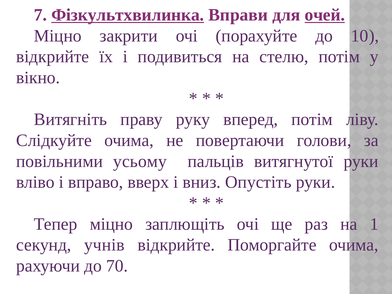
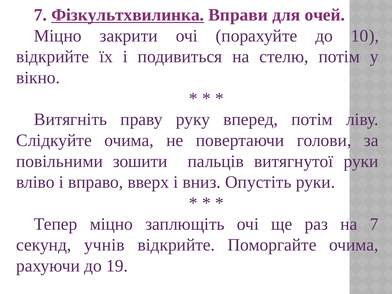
очей underline: present -> none (325, 15)
усьому: усьому -> зошити (140, 161)
на 1: 1 -> 7 (374, 224)
70: 70 -> 19 (117, 266)
